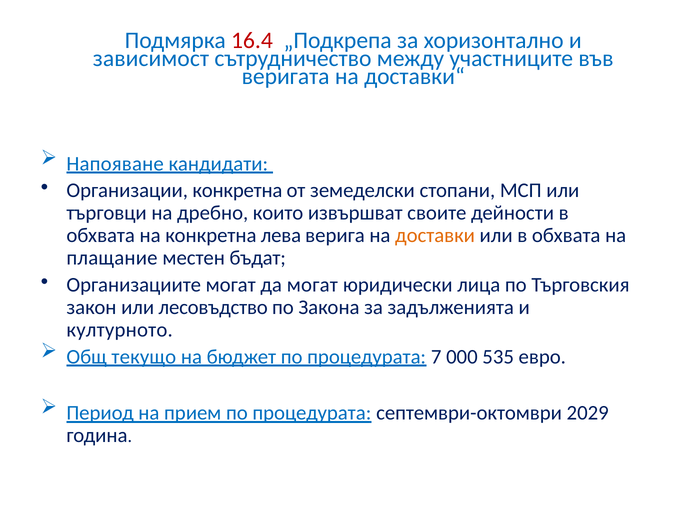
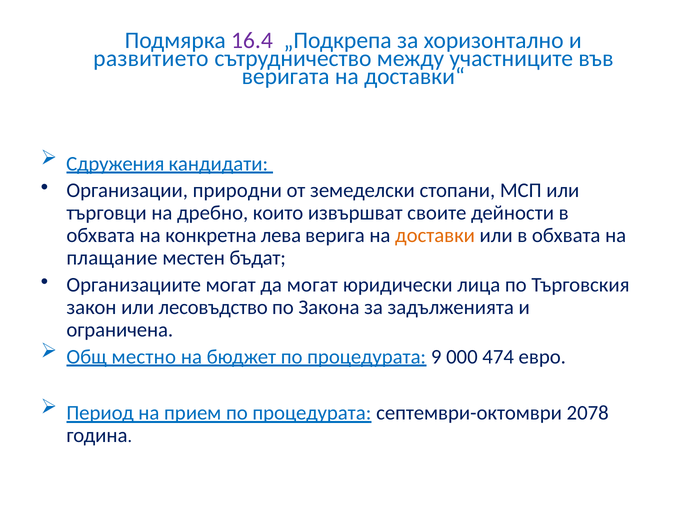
16.4 colour: red -> purple (252, 40)
зависимост: зависимост -> развитието (151, 58)
Напояване: Напояване -> Сдружения (115, 164)
Организации конкретна: конкретна -> природни (237, 190)
културното: културното -> ограничена (120, 330)
текущо: текущо -> местно (144, 357)
7: 7 -> 9 (436, 357)
535: 535 -> 474 (498, 357)
2029: 2029 -> 2078 (588, 413)
